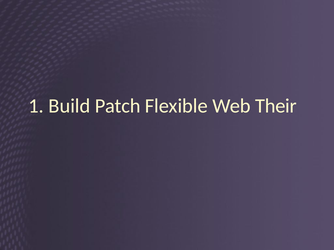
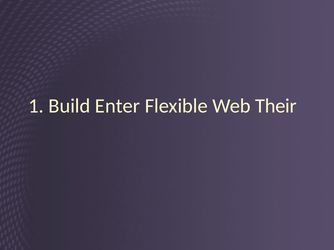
Patch: Patch -> Enter (118, 106)
